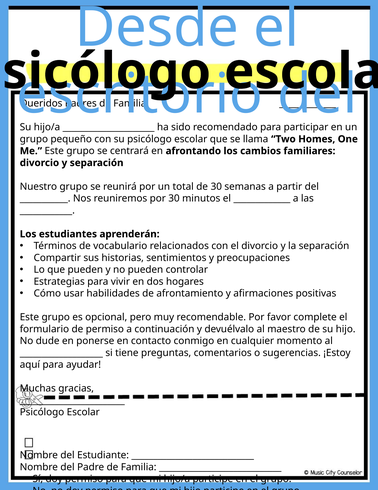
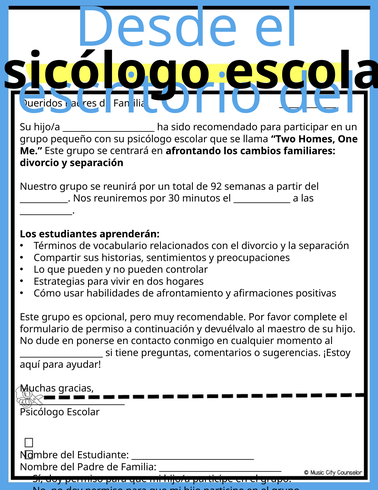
de 30: 30 -> 92 (216, 186)
